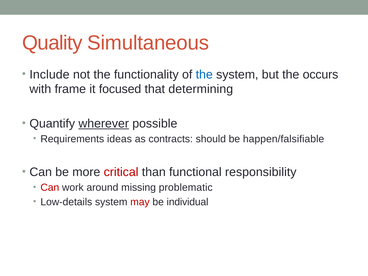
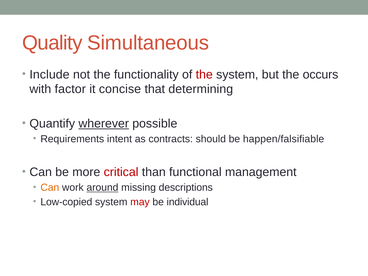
the colour: blue -> red (204, 74)
frame: frame -> factor (70, 89)
focused: focused -> concise (120, 89)
ideas: ideas -> intent (119, 139)
responsibility: responsibility -> management (261, 172)
Can colour: red -> orange (50, 188)
around underline: none -> present (102, 188)
problematic: problematic -> descriptions (186, 188)
Low-details: Low-details -> Low-copied (66, 202)
